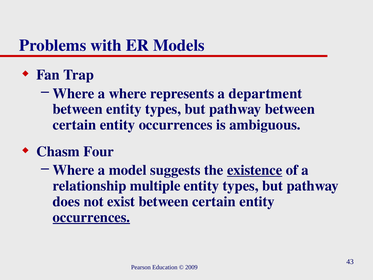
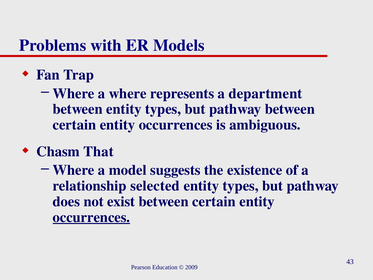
Four: Four -> That (99, 151)
existence underline: present -> none (255, 170)
multiple: multiple -> selected (155, 186)
